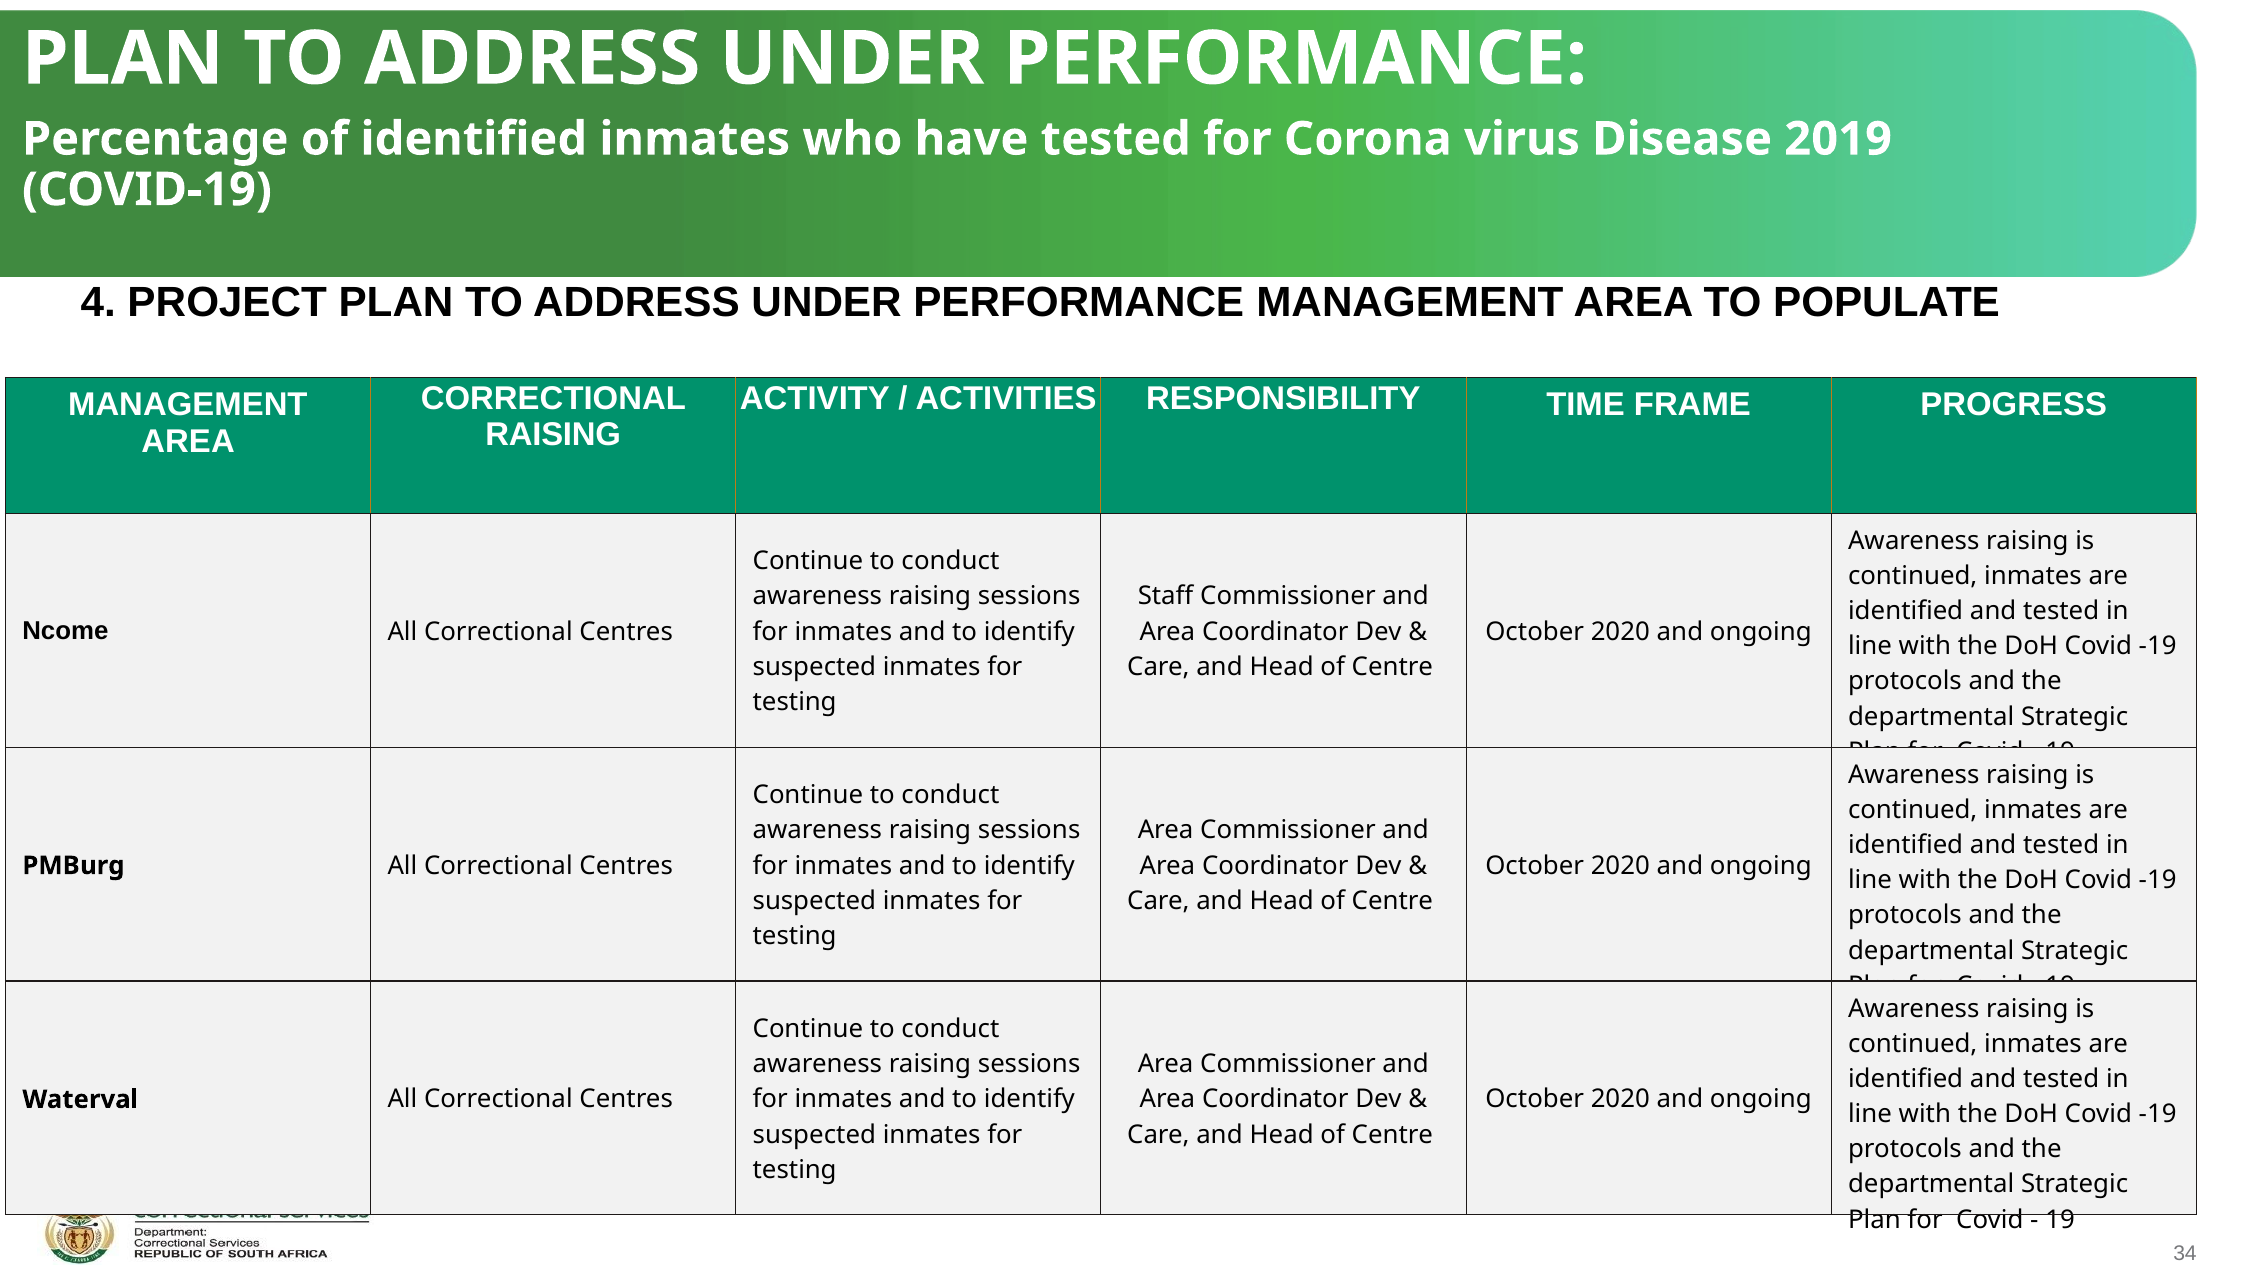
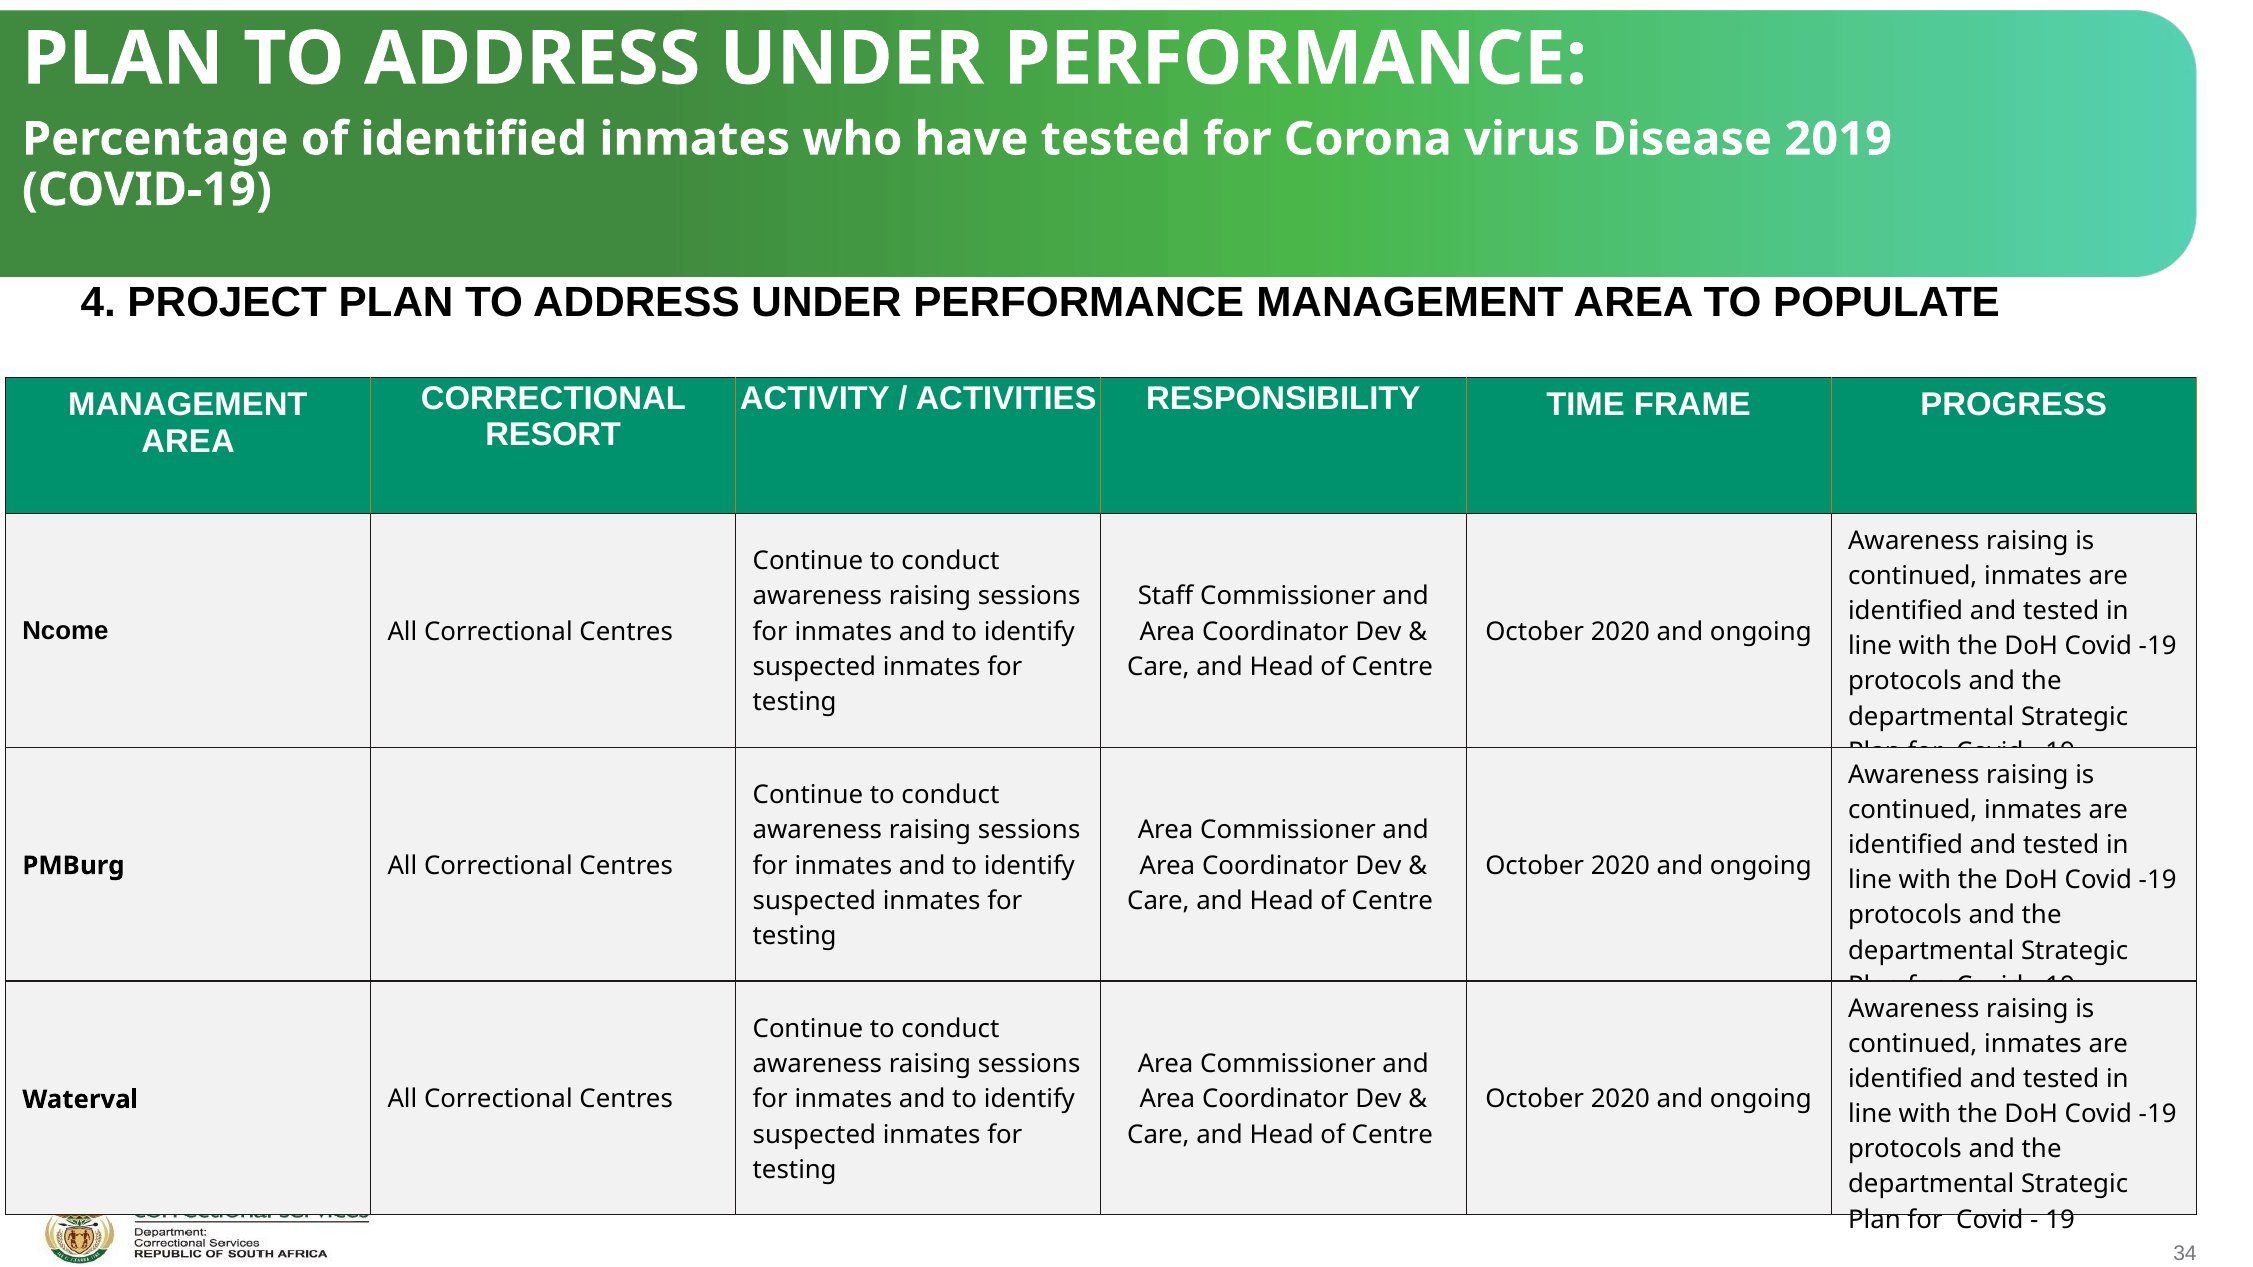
RAISING: RAISING -> RESORT (553, 435)
